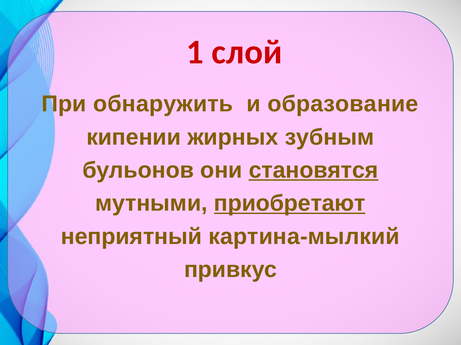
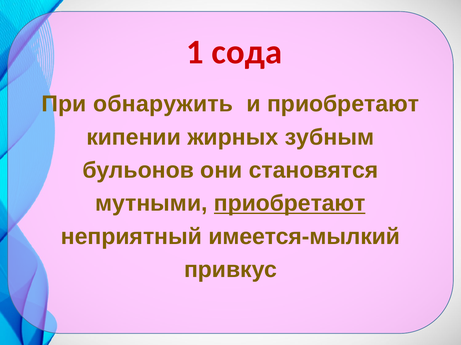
слой: слой -> сода (247, 52)
и образование: образование -> приобретают (343, 104)
становятся underline: present -> none (314, 171)
картина-мылкий: картина-мылкий -> имеется-мылкий (304, 237)
